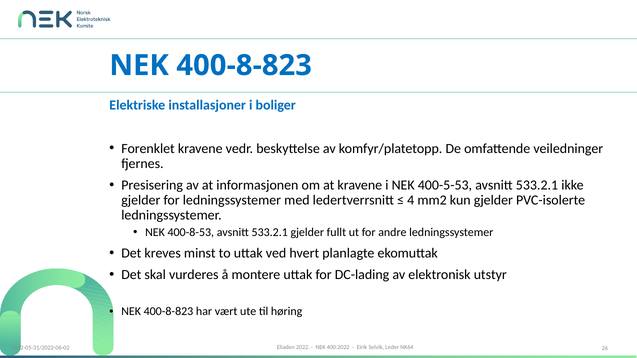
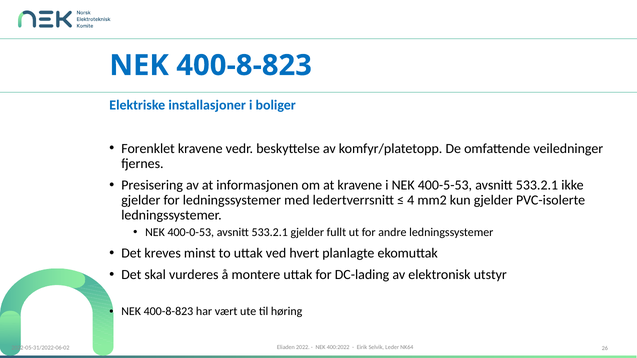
400-8-53: 400-8-53 -> 400-0-53 (191, 233)
